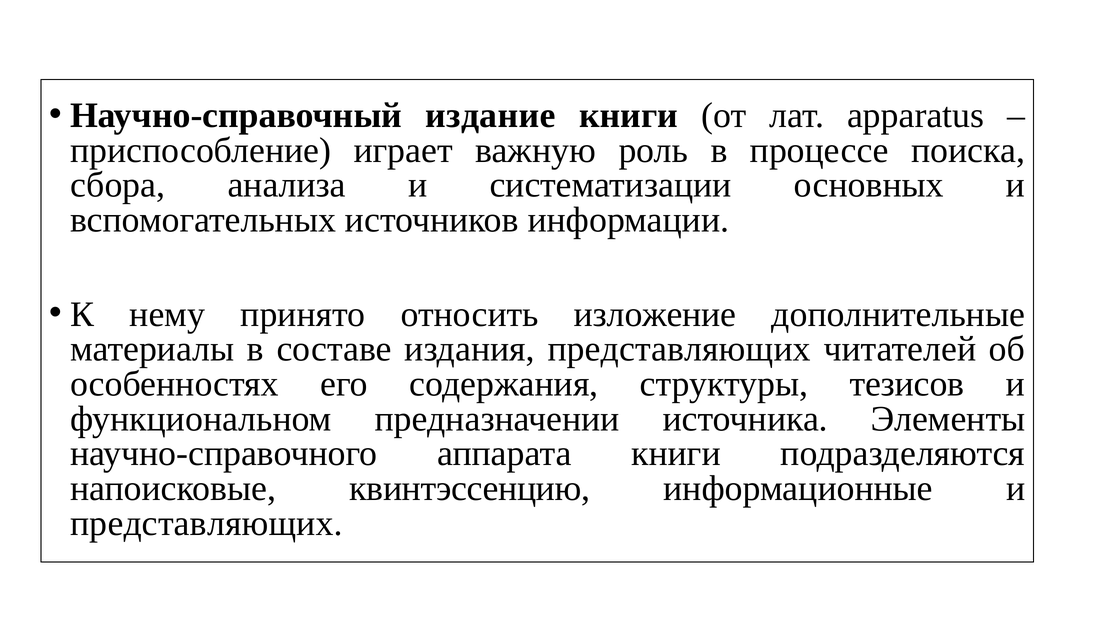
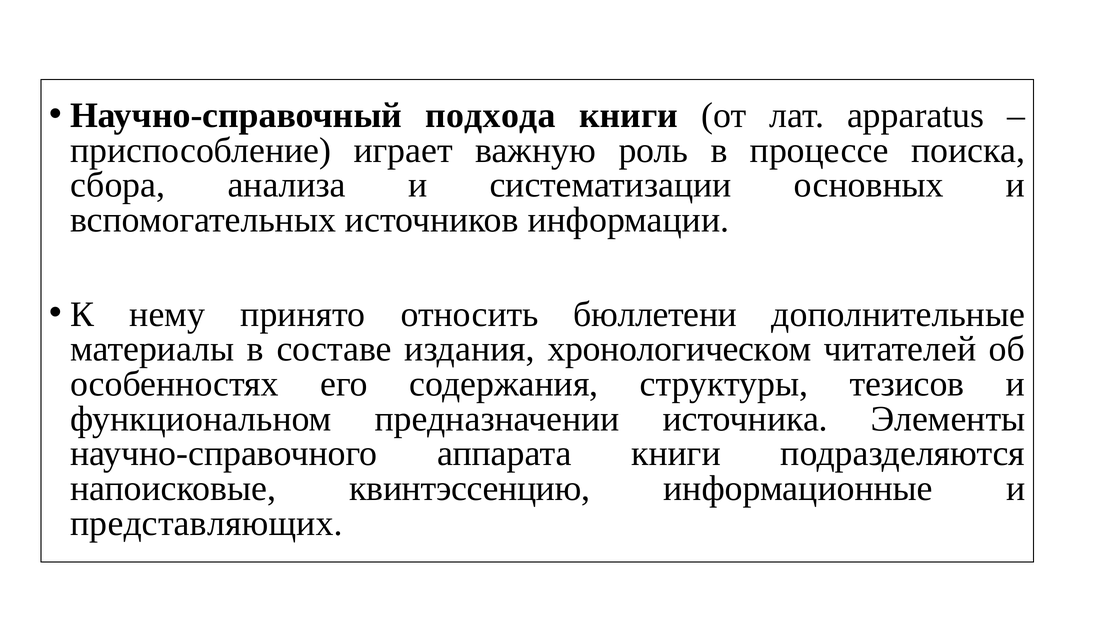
издание: издание -> подхода (490, 115)
изложение: изложение -> бюллетени (655, 314)
издания представляющих: представляющих -> хронологическом (679, 349)
